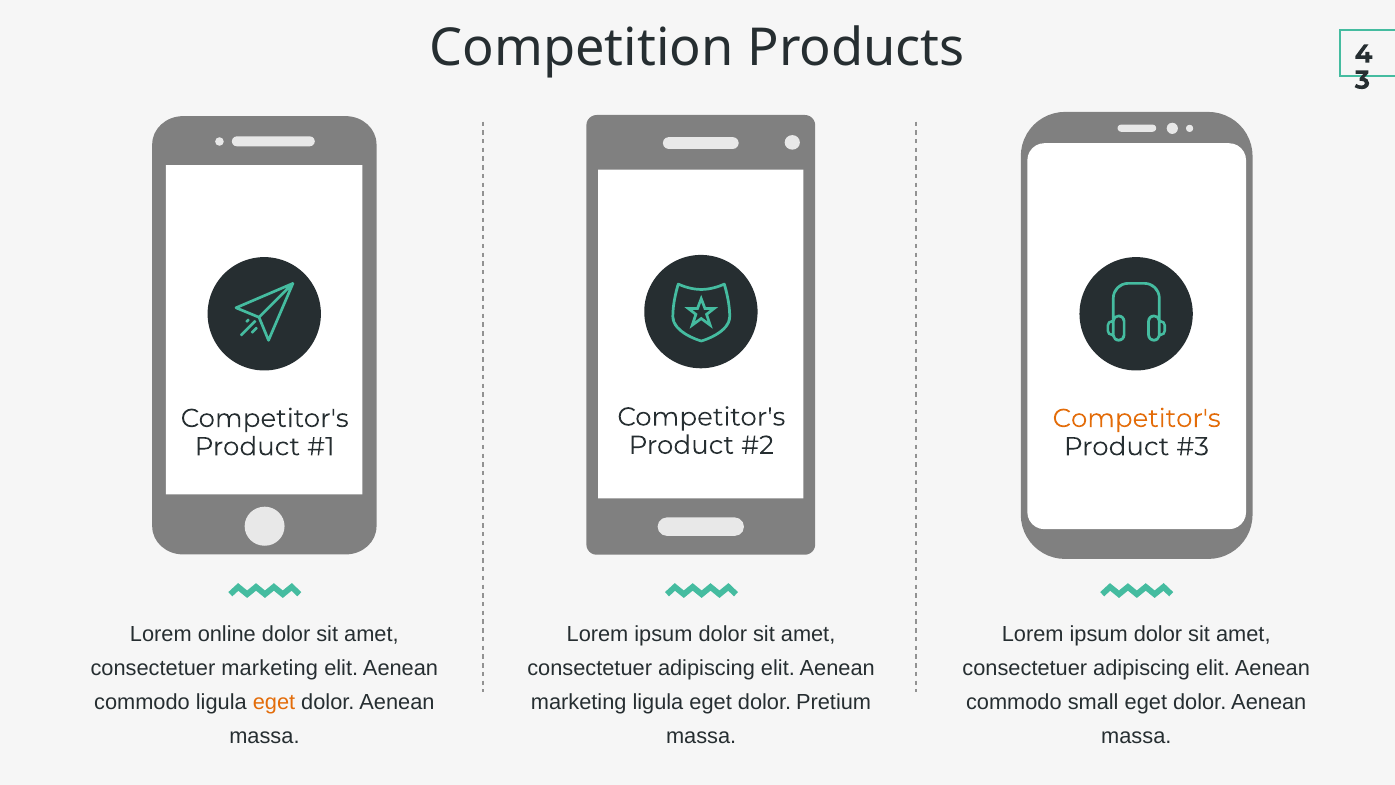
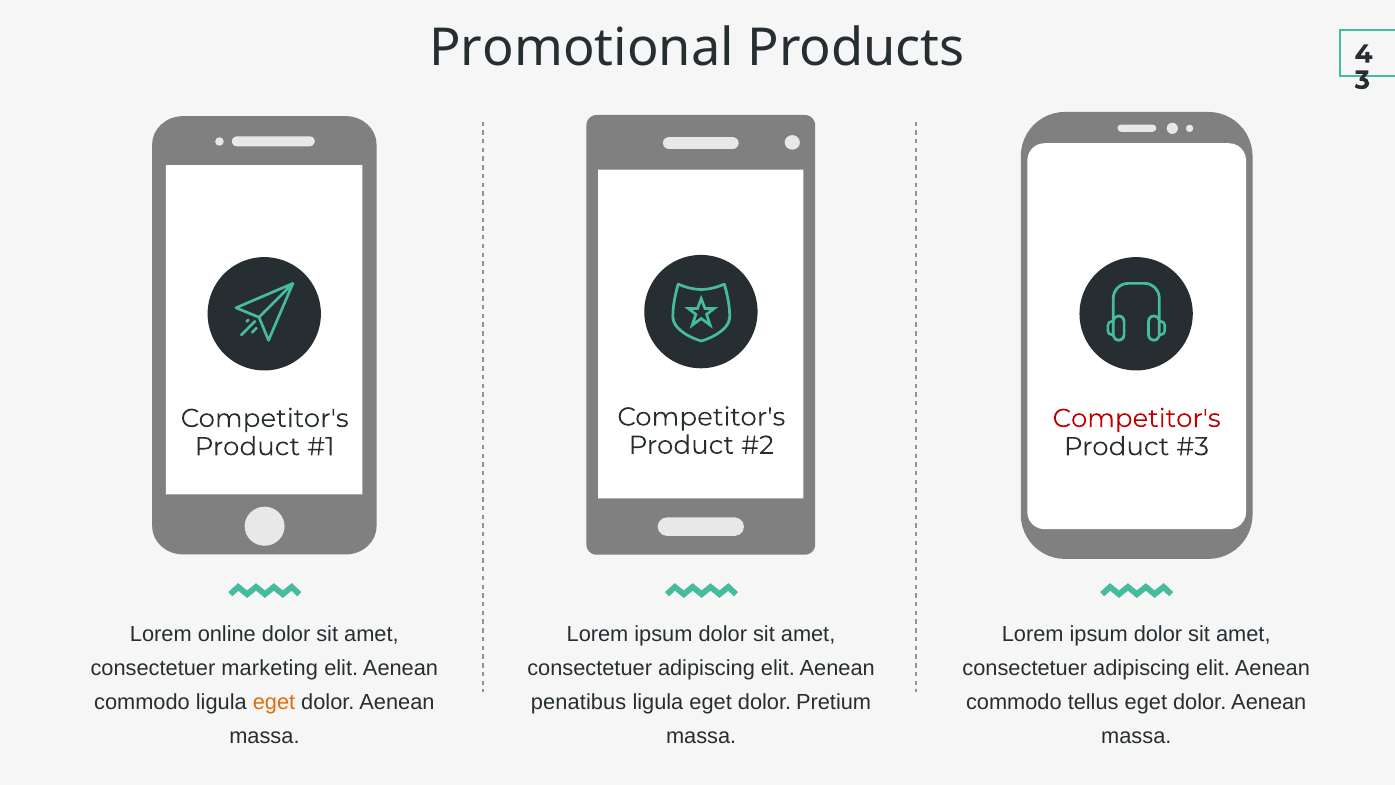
Competition: Competition -> Promotional (582, 48)
Competitor's colour: orange -> red (1137, 418)
marketing: marketing -> penatibus (579, 702)
small: small -> tellus (1093, 702)
